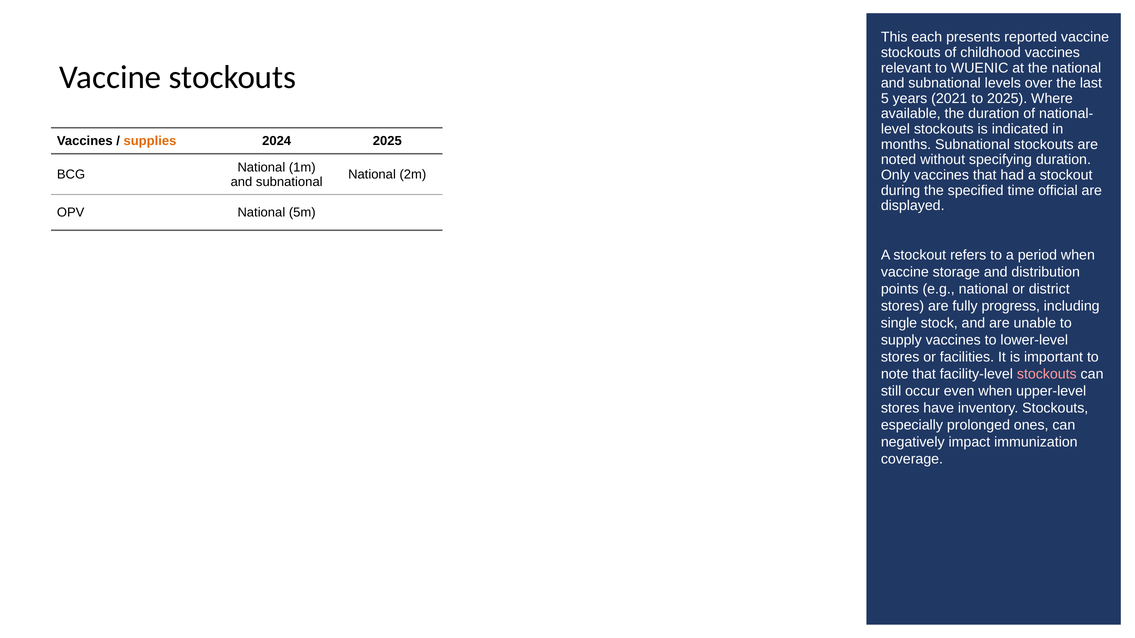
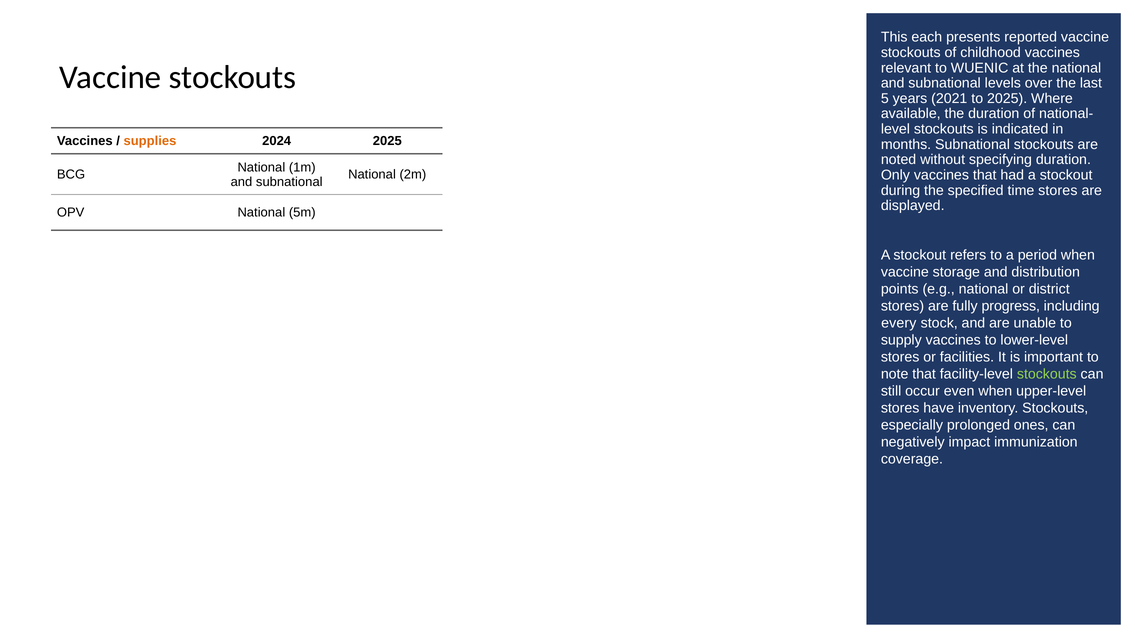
time official: official -> stores (1058, 190)
single: single -> every (899, 323)
stockouts colour: pink -> light green (1047, 374)
